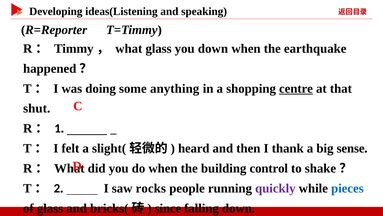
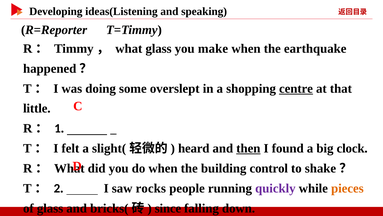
you down: down -> make (213, 48)
anything: anything -> overslept (175, 88)
shut: shut -> little (37, 108)
then underline: none -> present (248, 148)
thank: thank -> found (288, 148)
sense: sense -> clock (352, 148)
pieces colour: blue -> orange (347, 188)
